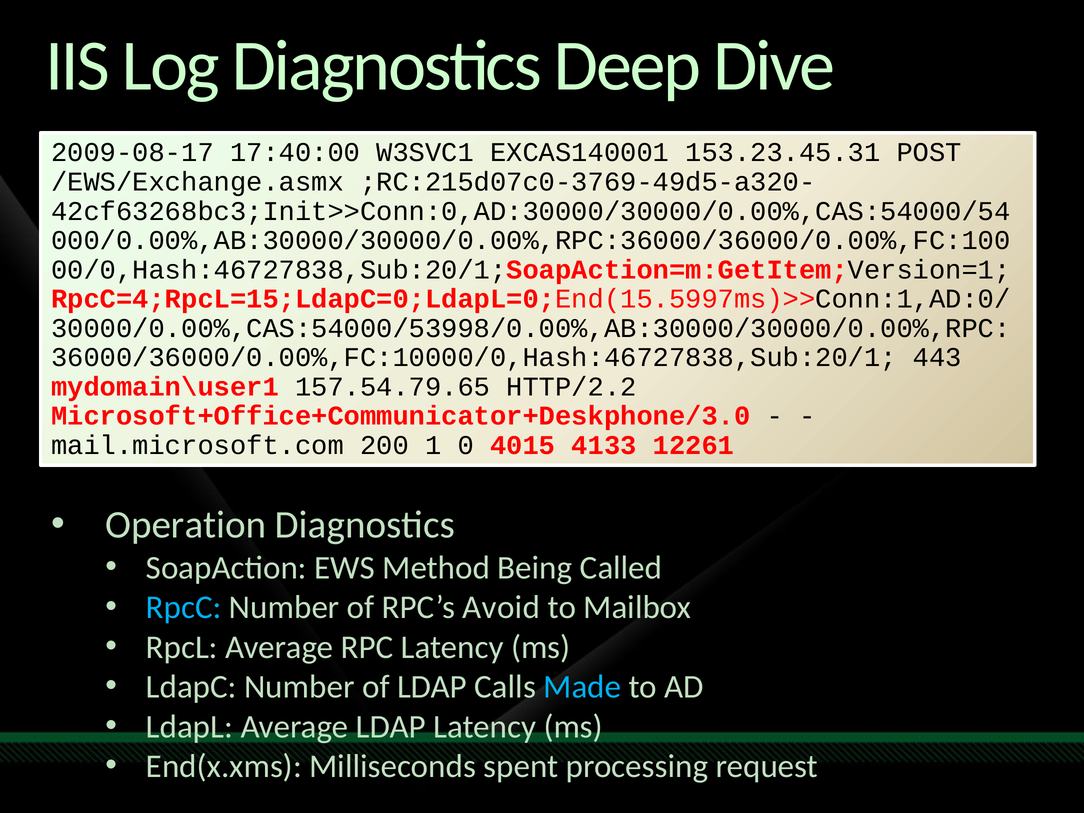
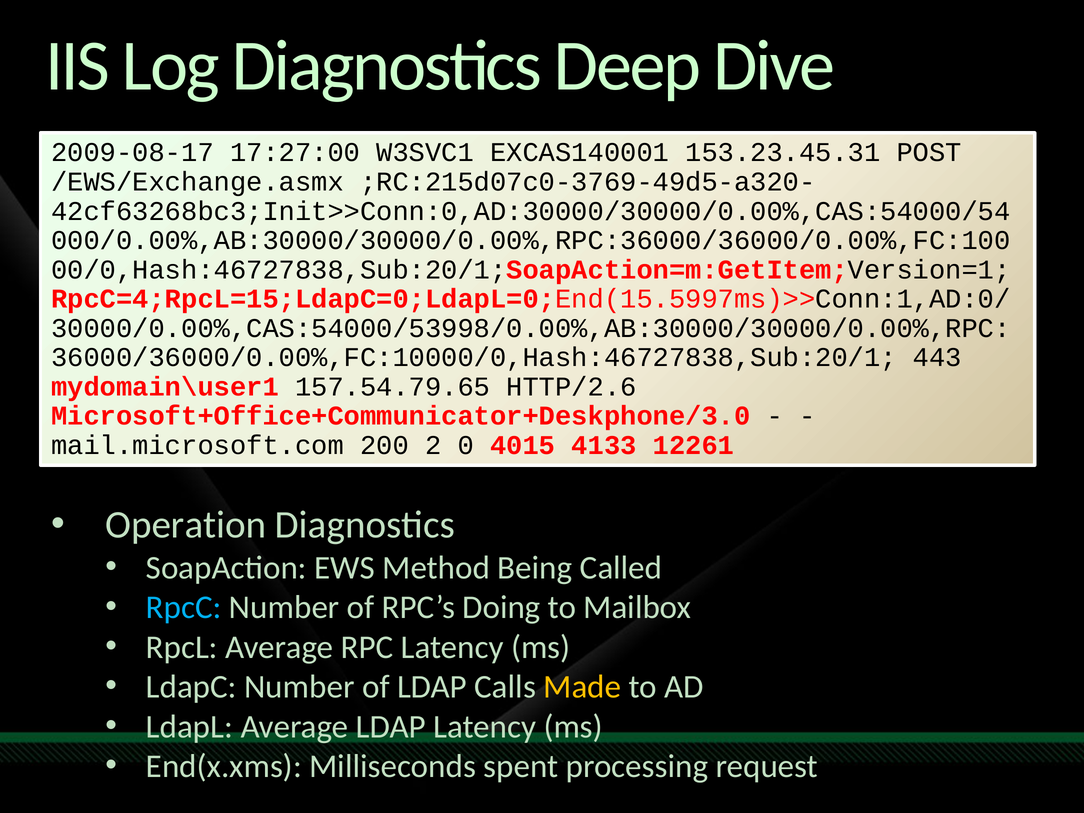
17:40:00: 17:40:00 -> 17:27:00 (295, 153)
HTTP/2.2: HTTP/2.2 -> HTTP/2.6 (571, 387)
1: 1 -> 2 (433, 445)
Avoid: Avoid -> Doing (501, 607)
Made colour: light blue -> yellow (582, 687)
